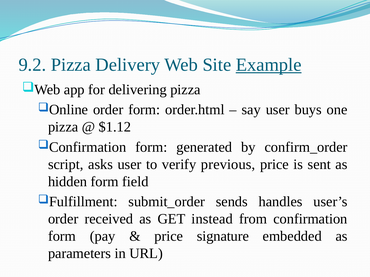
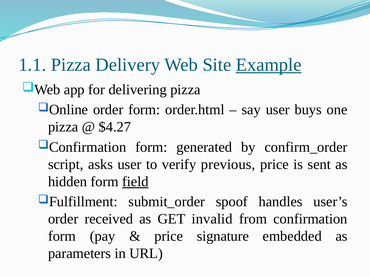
9.2: 9.2 -> 1.1 (32, 65)
$1.12: $1.12 -> $4.27 (115, 127)
field underline: none -> present (135, 182)
sends: sends -> spoof (232, 202)
instead: instead -> invalid (212, 219)
